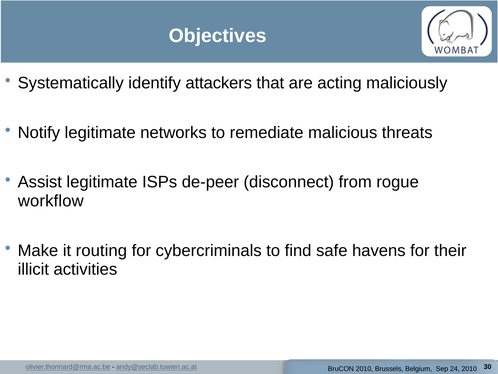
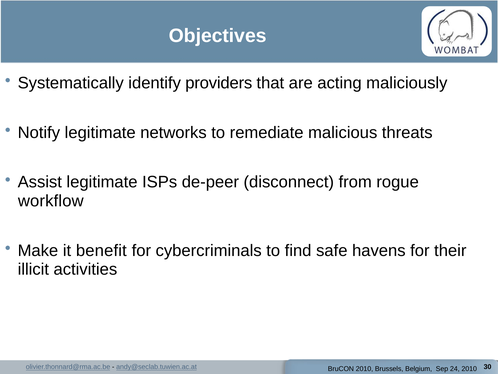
attackers: attackers -> providers (219, 83)
routing: routing -> benefit (101, 250)
